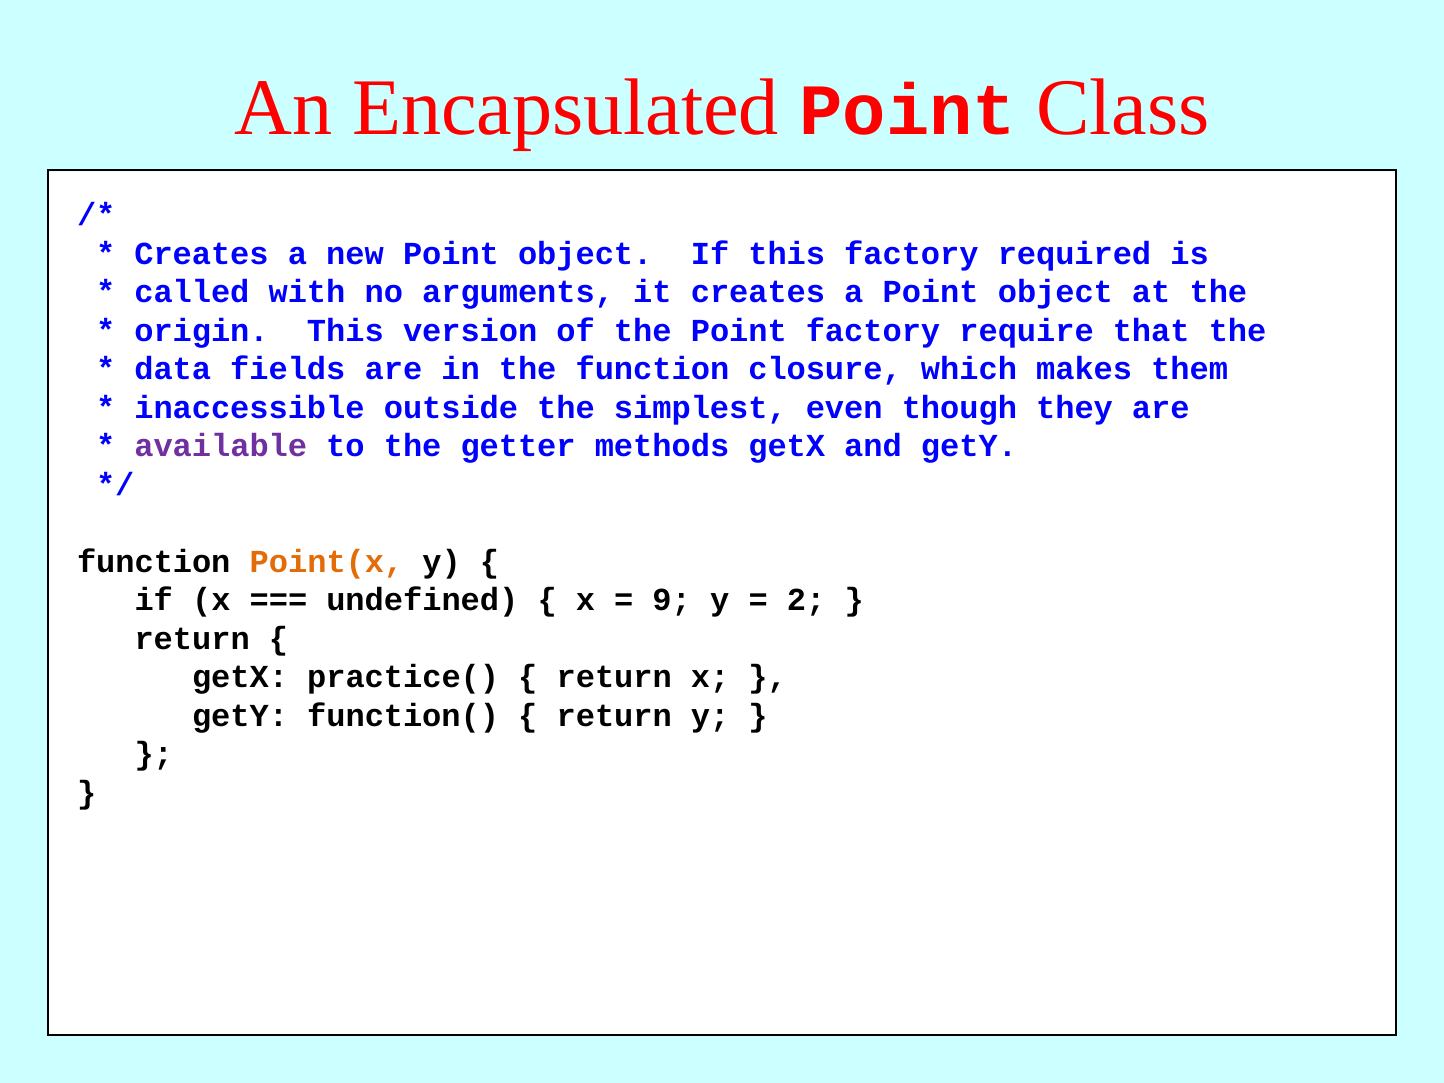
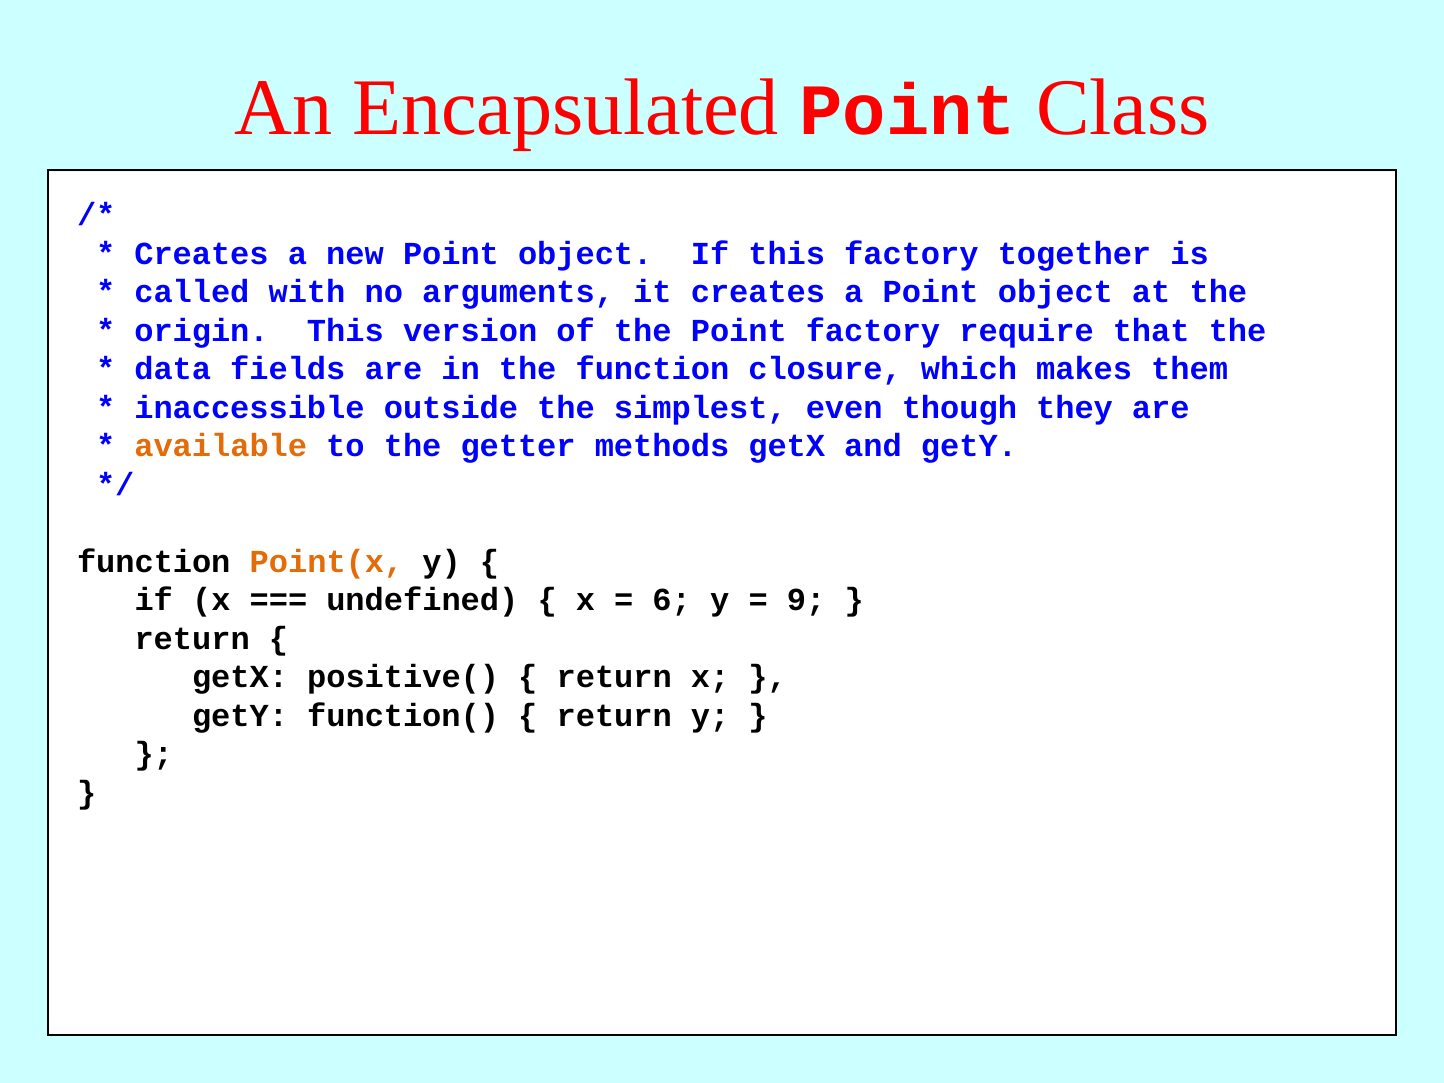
required: required -> together (1075, 254)
available colour: purple -> orange (221, 446)
9: 9 -> 6 (672, 600)
2: 2 -> 9 (806, 600)
practice(: practice( -> positive( (403, 677)
